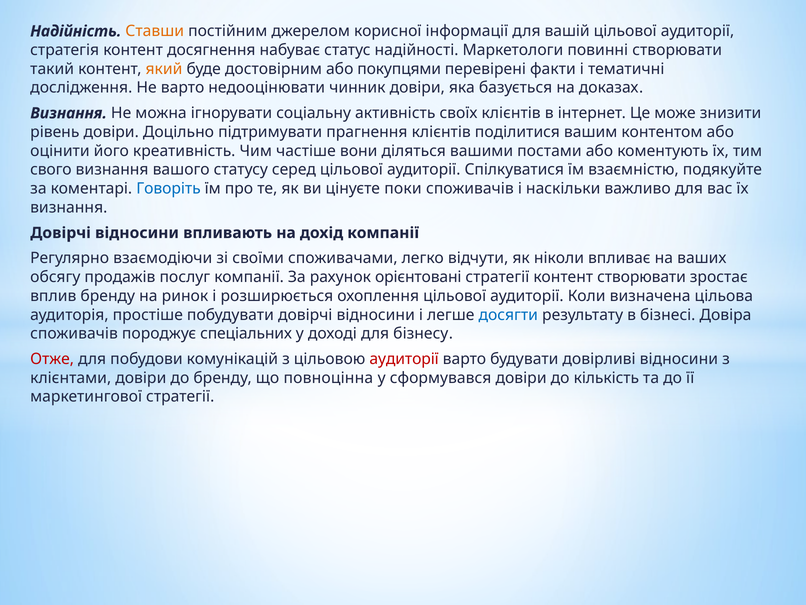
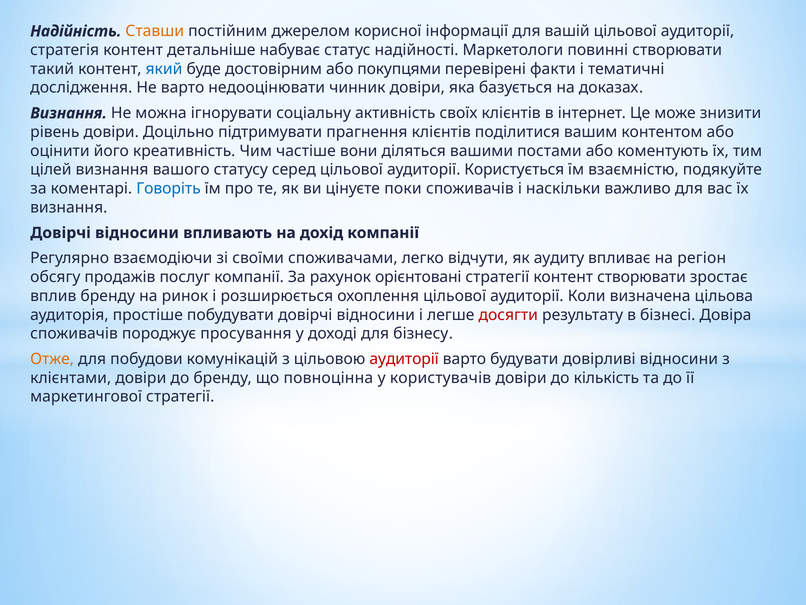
досягнення: досягнення -> детальніше (211, 50)
який colour: orange -> blue (164, 69)
свого: свого -> цілей (51, 170)
Спілкуватися: Спілкуватися -> Користується (514, 170)
ніколи: ніколи -> аудиту (559, 258)
ваших: ваших -> регіон (702, 258)
досягти colour: blue -> red (508, 315)
спеціальних: спеціальних -> просування (246, 333)
Отже colour: red -> orange (52, 359)
сформувався: сформувався -> користувачів (441, 378)
